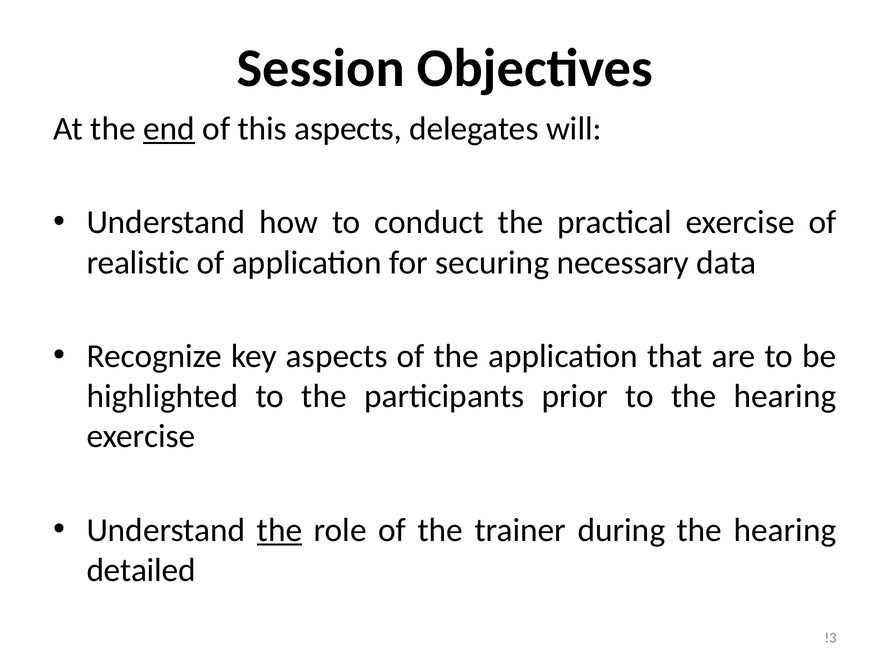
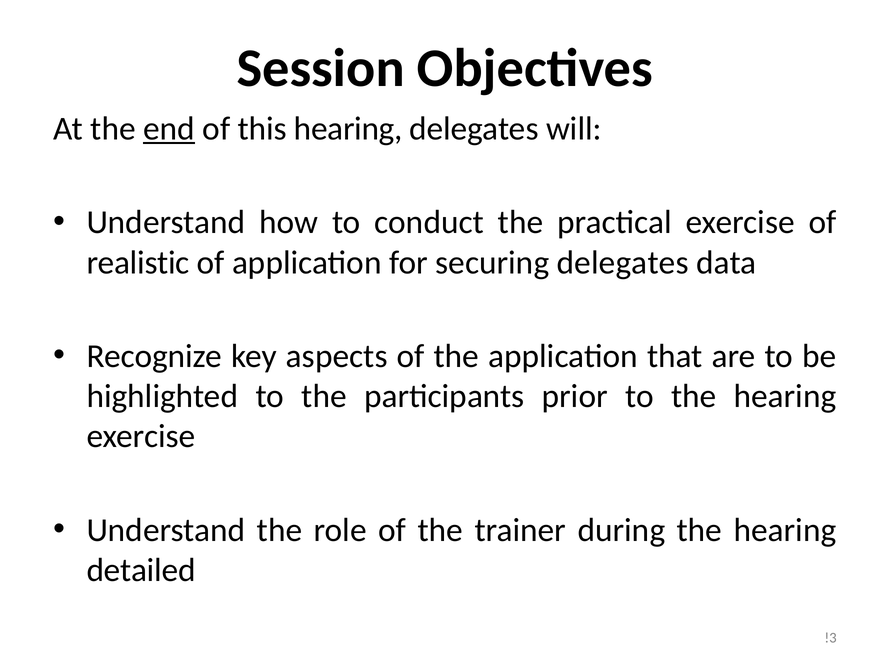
this aspects: aspects -> hearing (348, 129)
securing necessary: necessary -> delegates (623, 262)
the underline: present -> none (280, 530)
